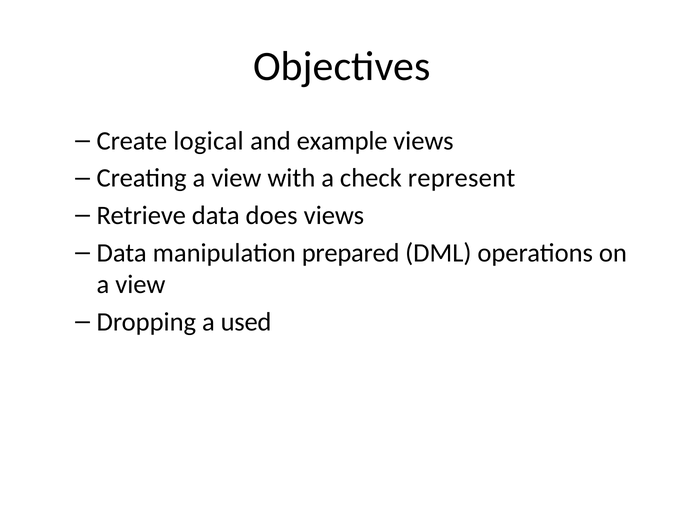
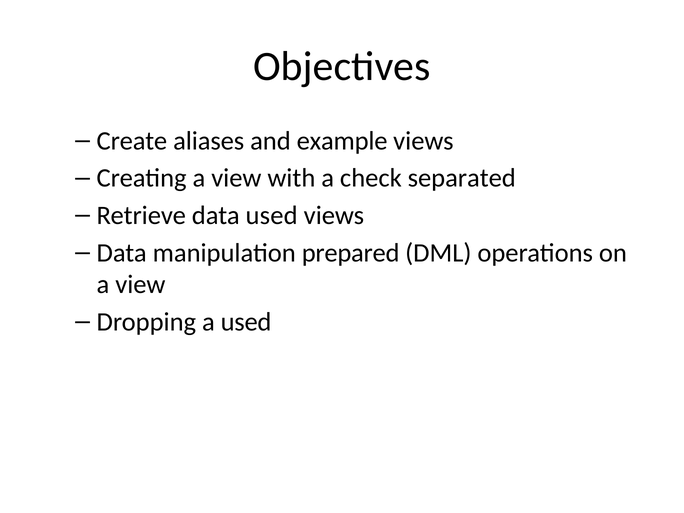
logical: logical -> aliases (209, 141)
represent: represent -> separated (462, 178)
data does: does -> used (272, 215)
